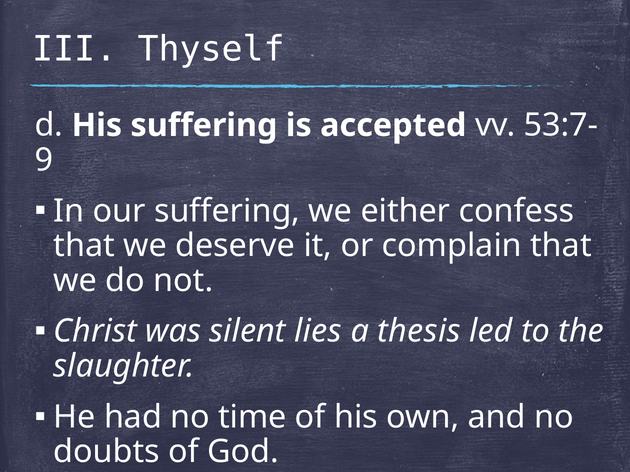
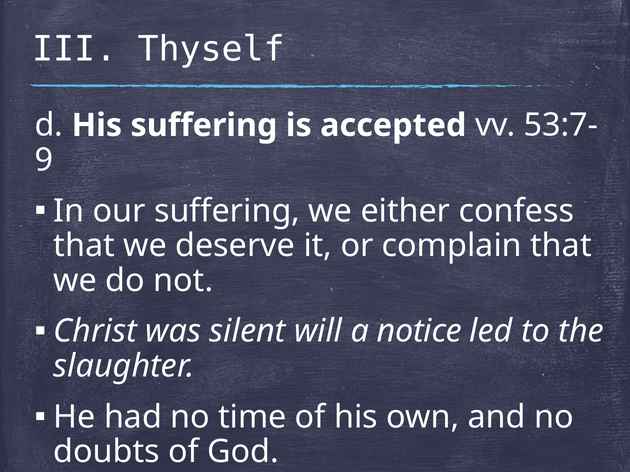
lies: lies -> will (318, 332)
thesis: thesis -> notice (419, 332)
